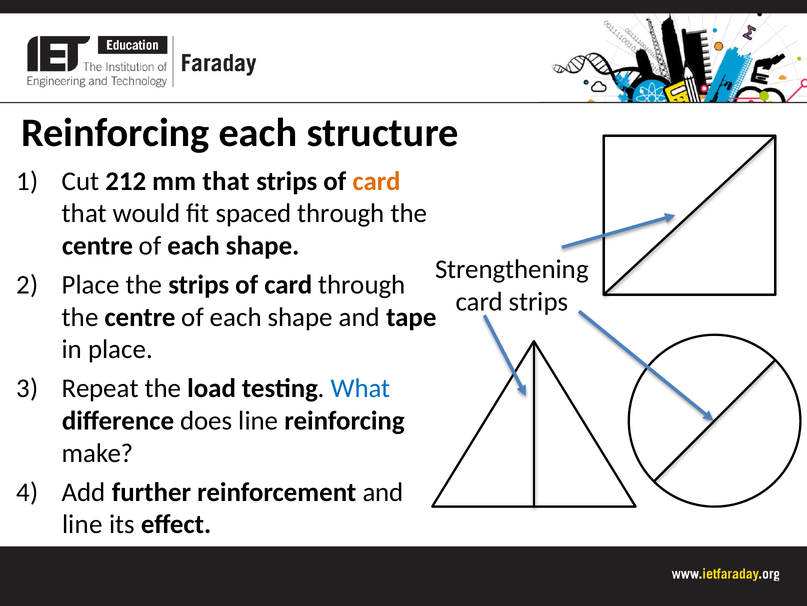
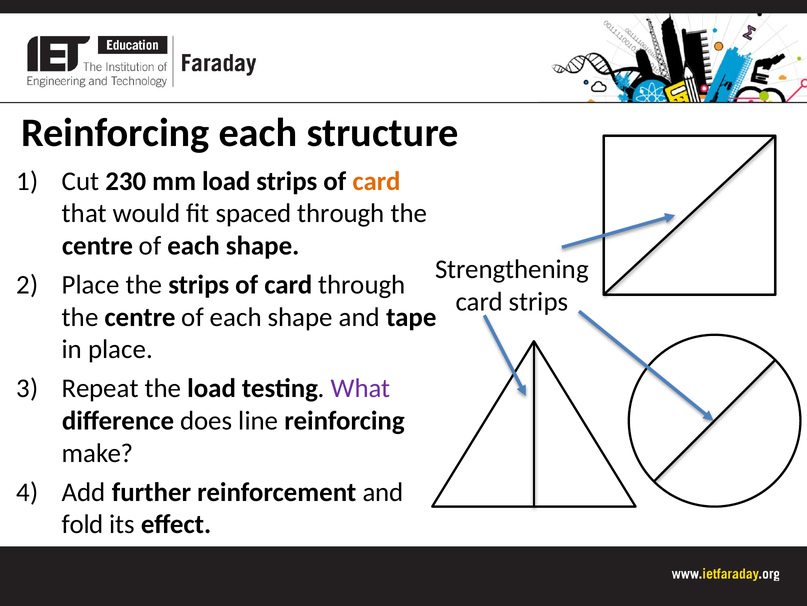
212: 212 -> 230 (126, 181)
mm that: that -> load (226, 181)
What colour: blue -> purple (361, 388)
line: line -> fold (83, 524)
